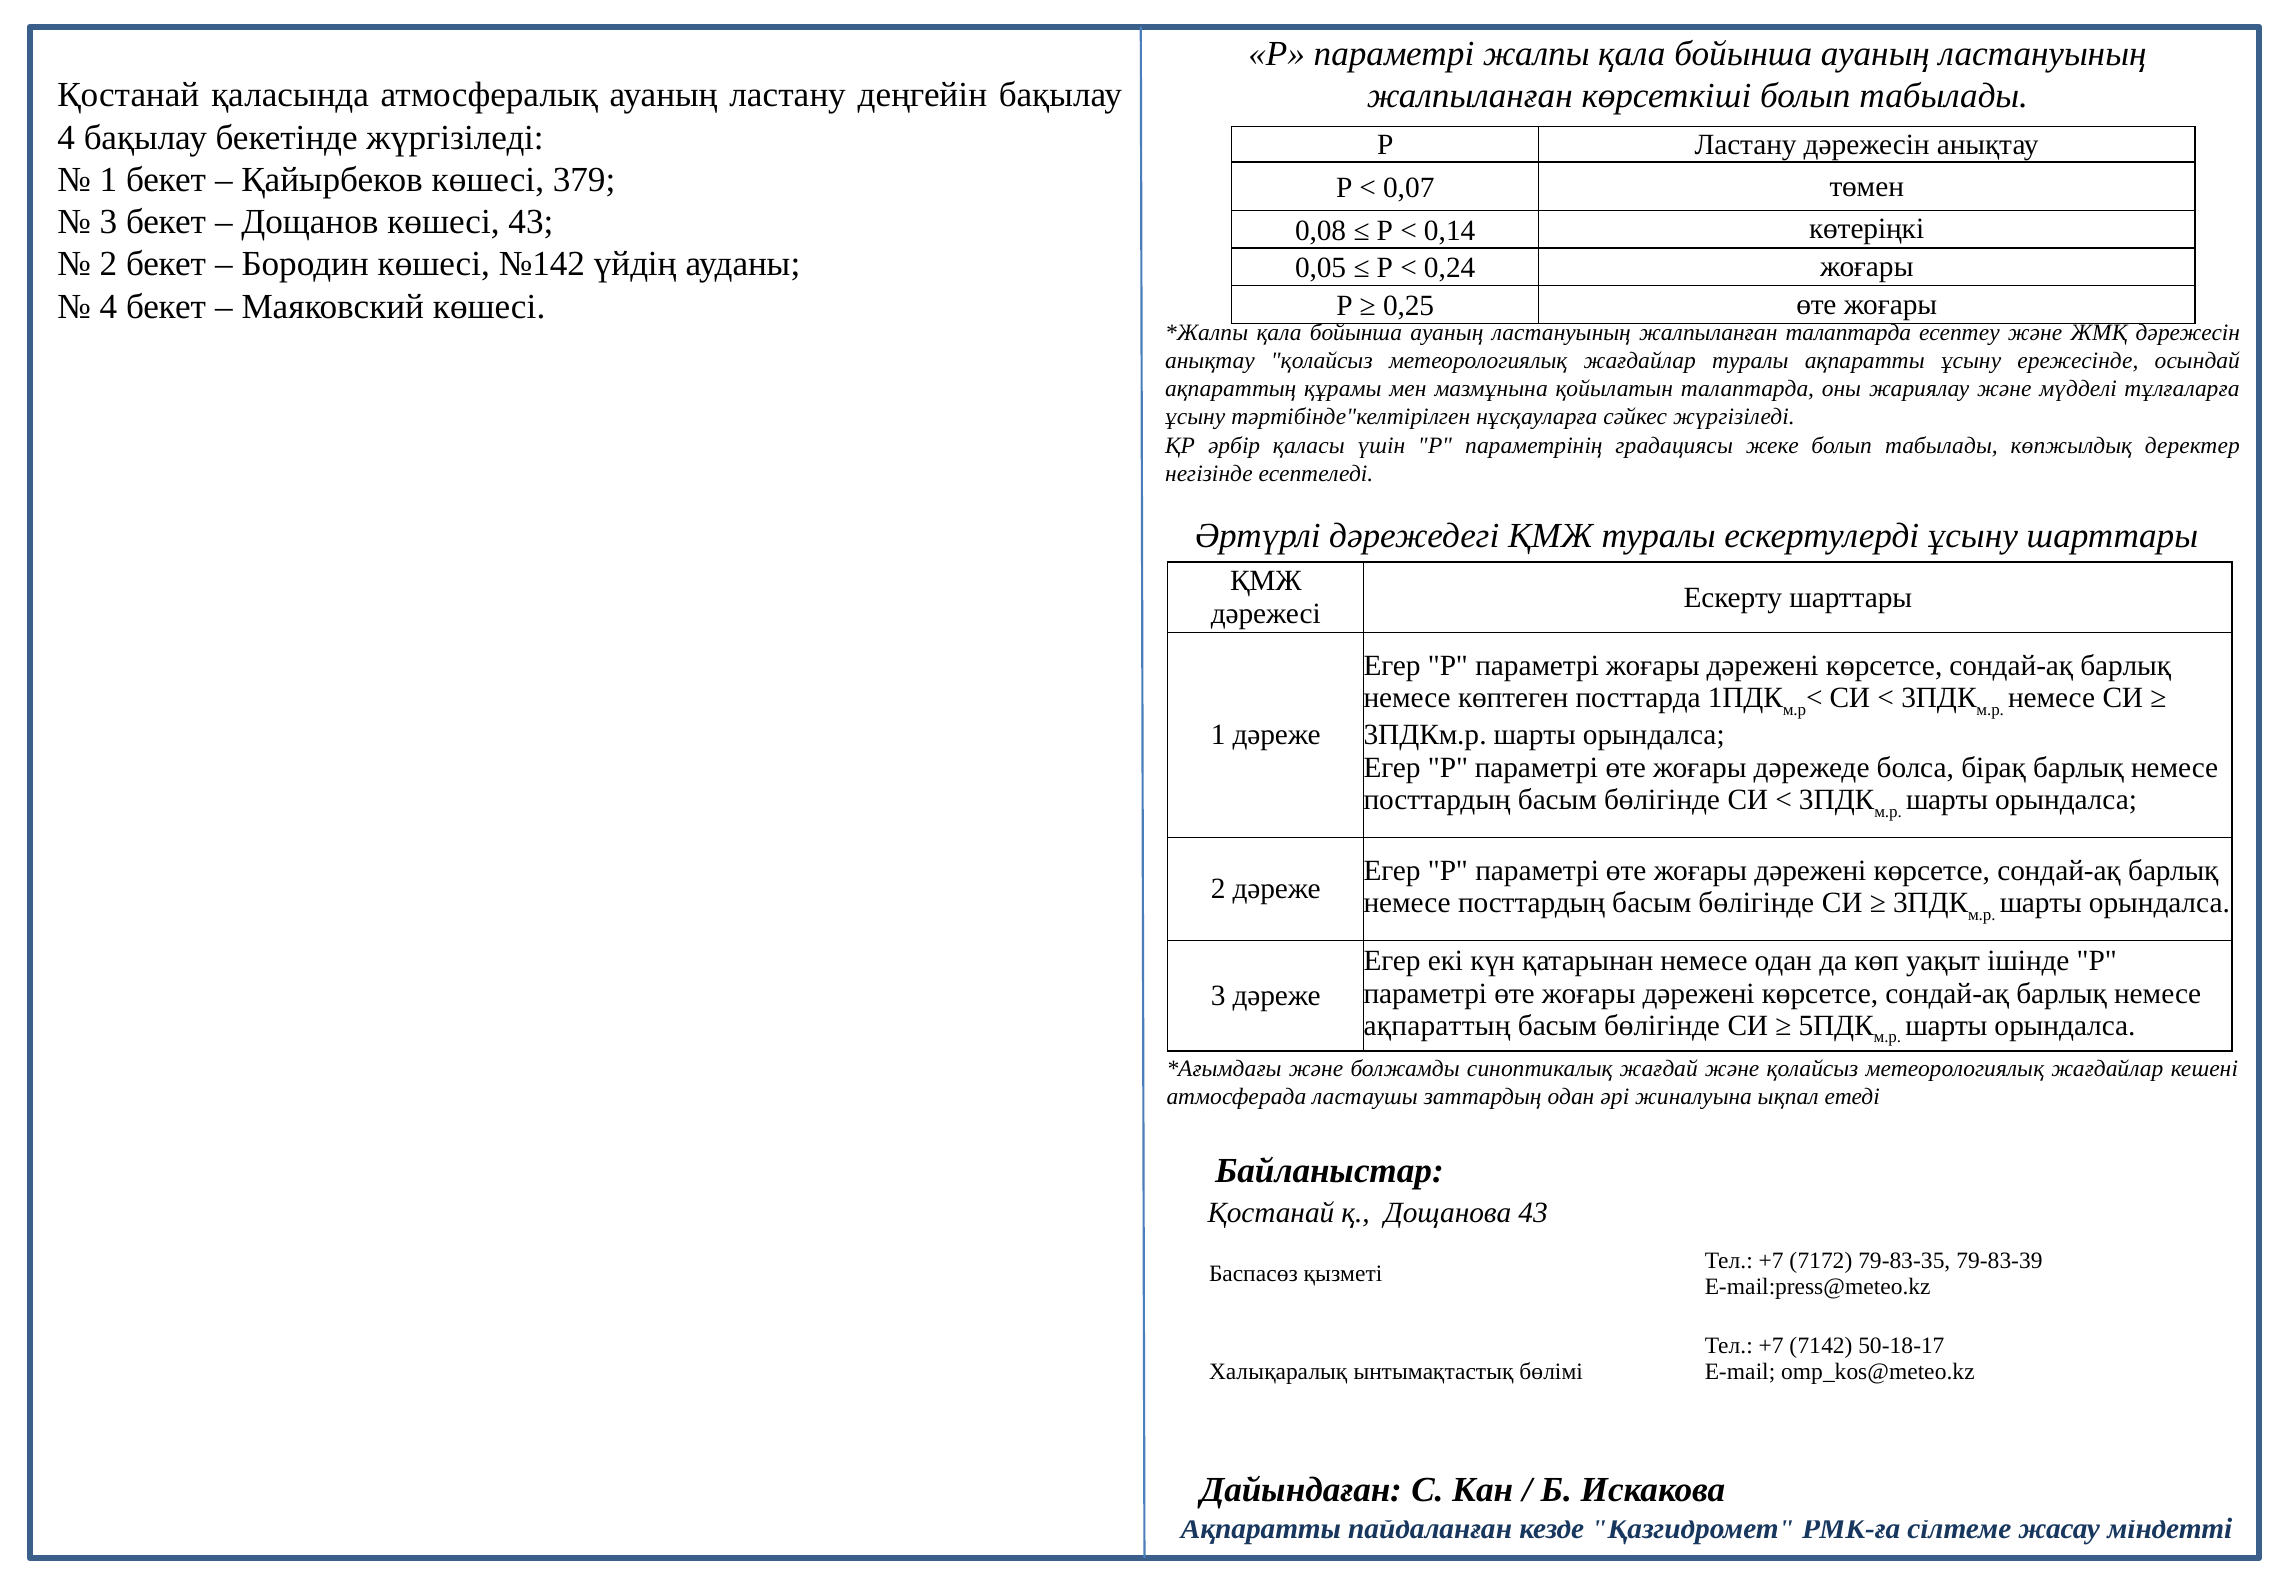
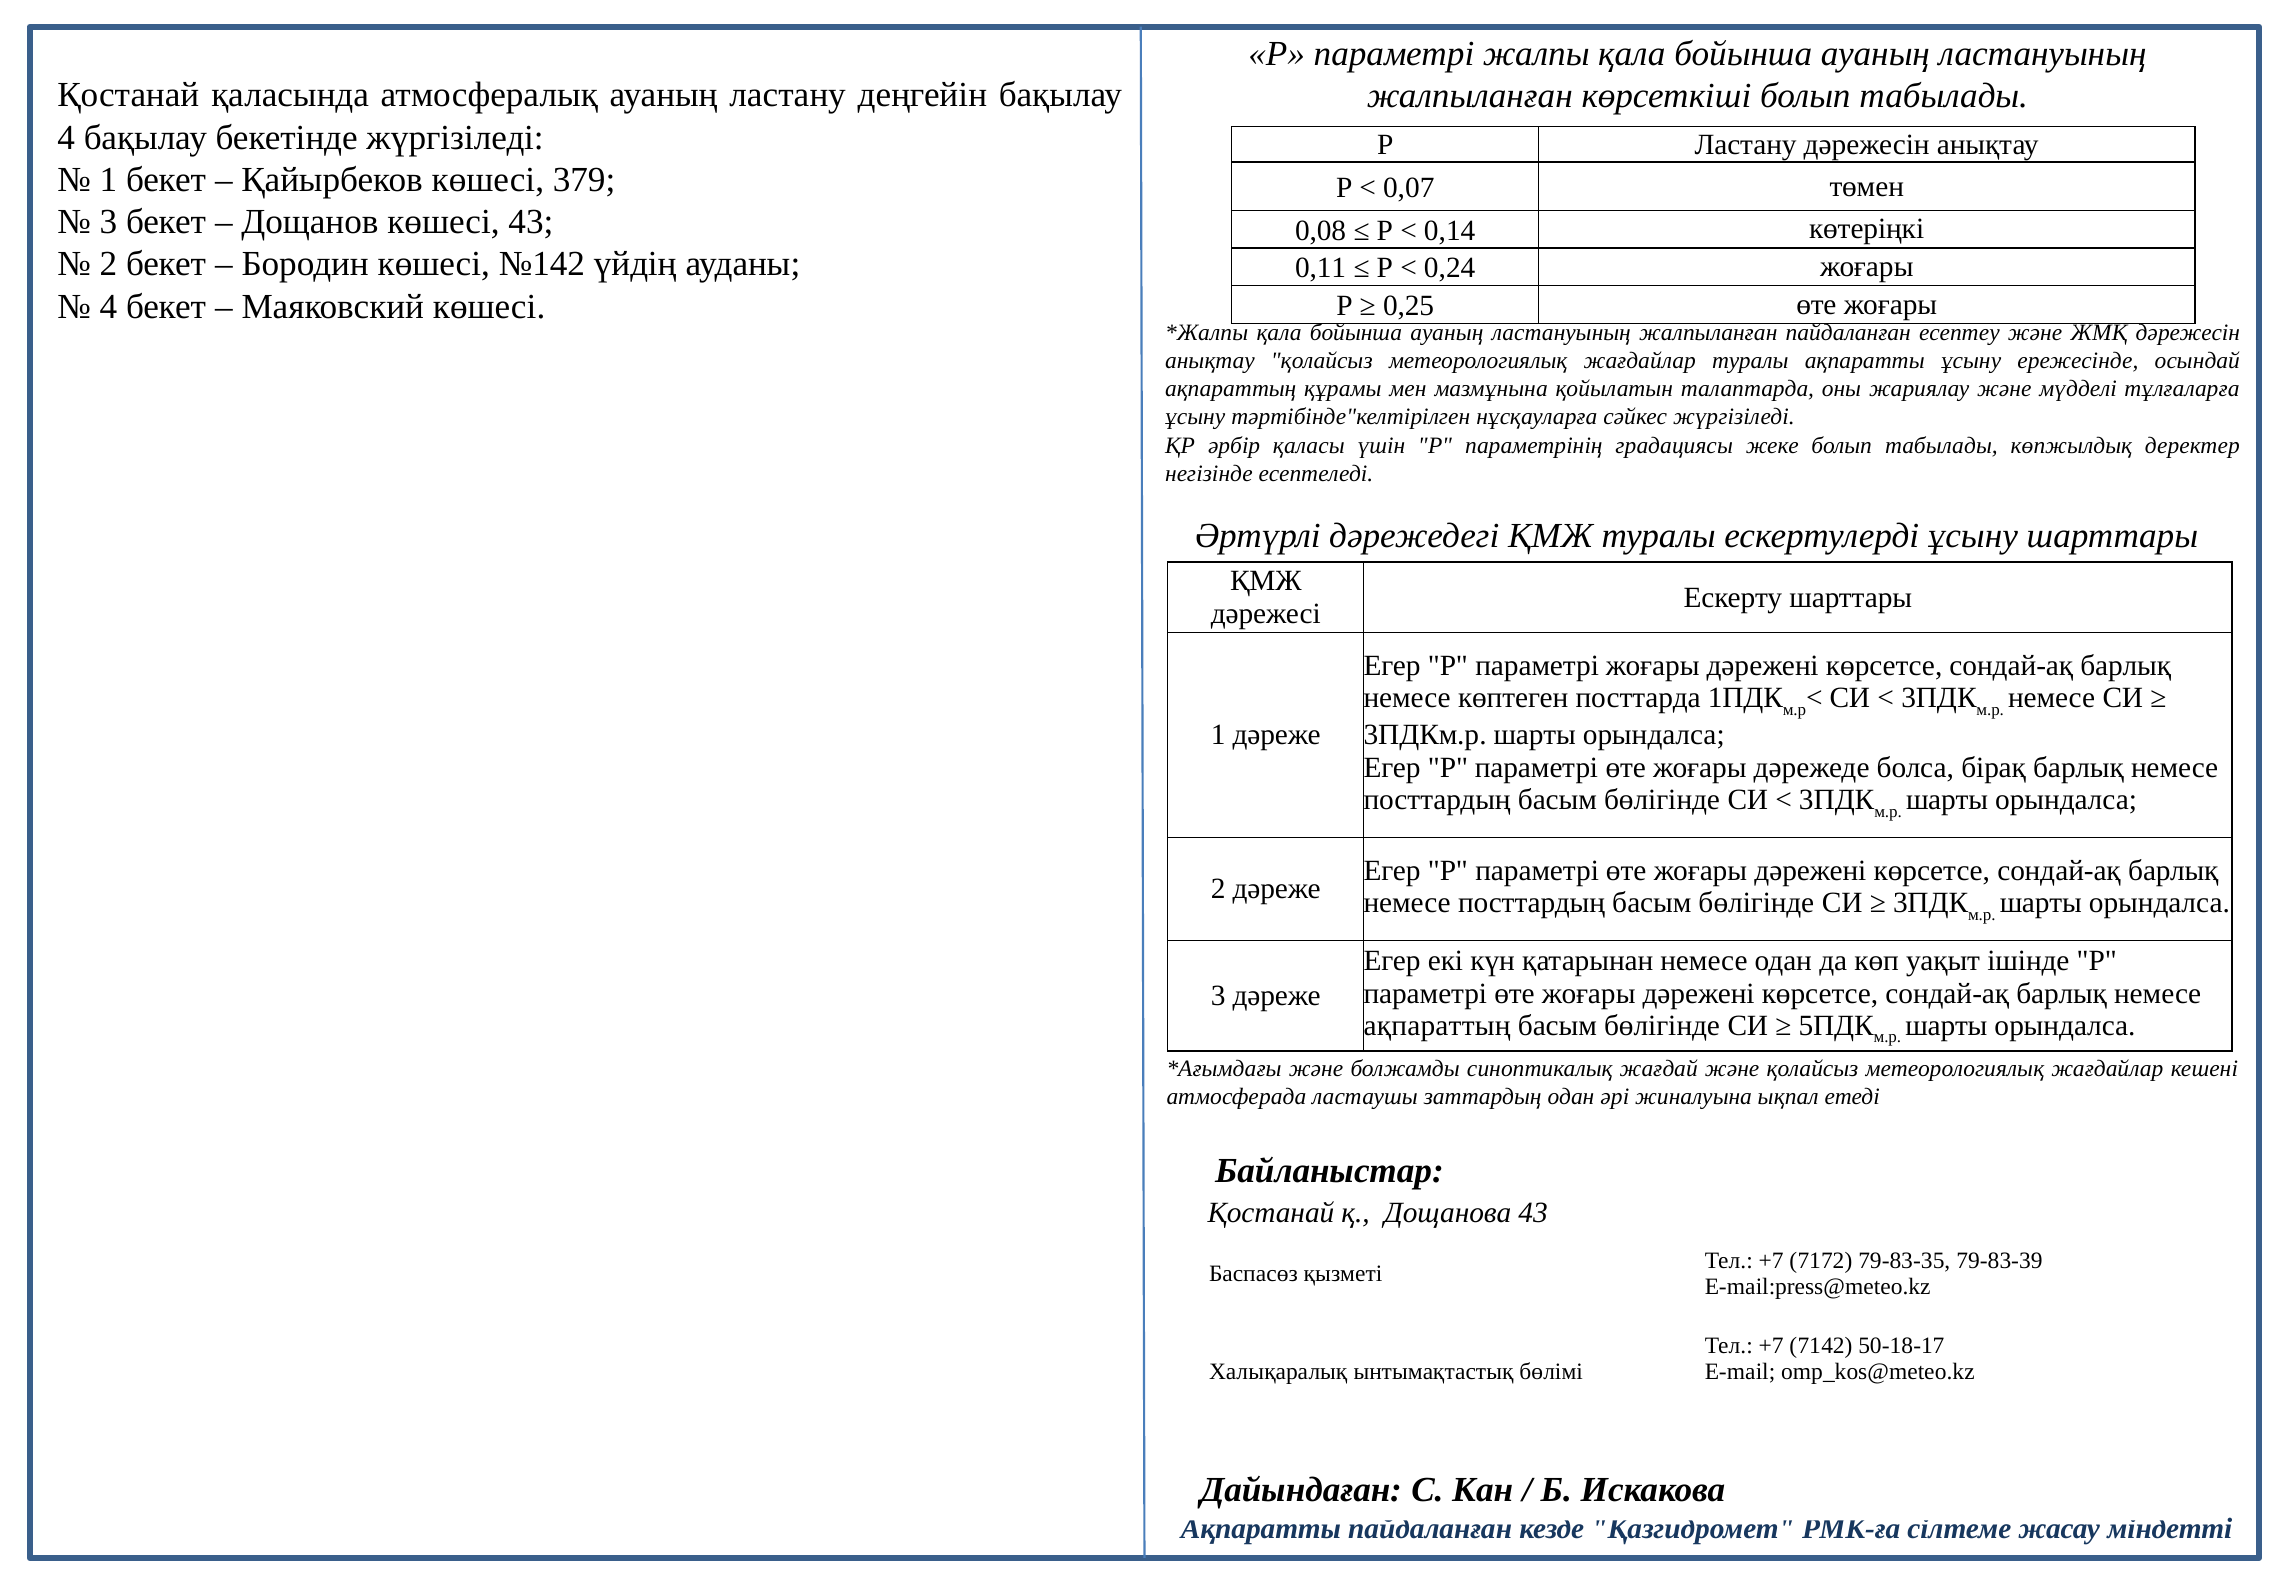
0,05: 0,05 -> 0,11 (1321, 268)
жалпыланған талаптарда: талаптарда -> пайдаланған (1848, 333)
